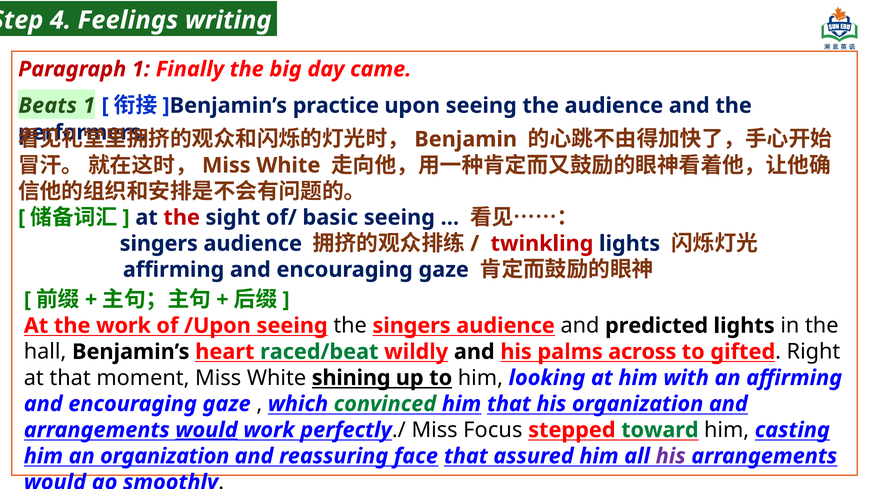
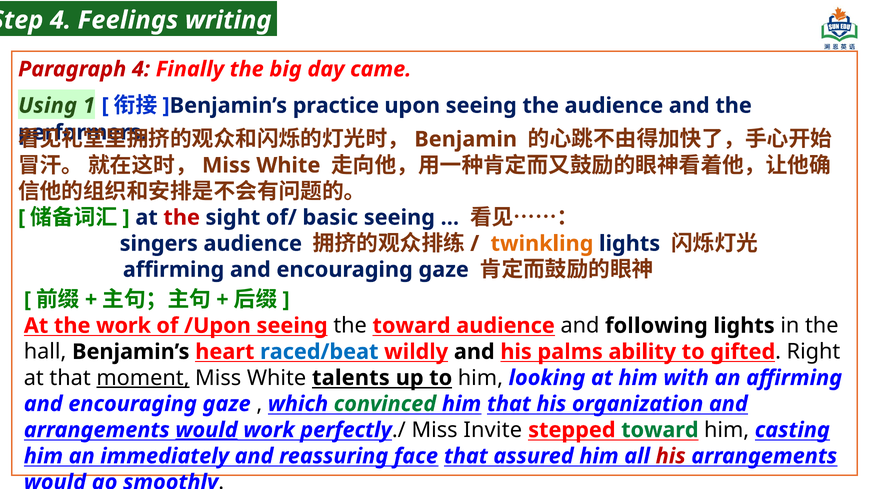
Paragraph 1: 1 -> 4 (141, 69)
Beats: Beats -> Using (48, 106)
twinkling colour: red -> orange (542, 243)
the singers: singers -> toward (412, 326)
predicted: predicted -> following (656, 326)
raced/beat colour: green -> blue (319, 352)
across: across -> ability (642, 352)
moment underline: none -> present (143, 378)
shining: shining -> talents (351, 378)
Focus: Focus -> Invite (493, 430)
an organization: organization -> immediately (165, 456)
his colour: purple -> red (671, 456)
